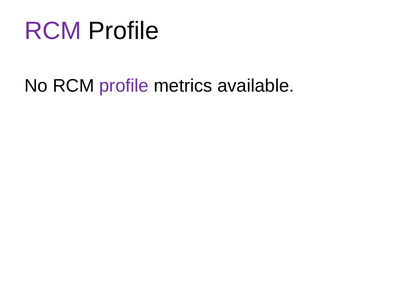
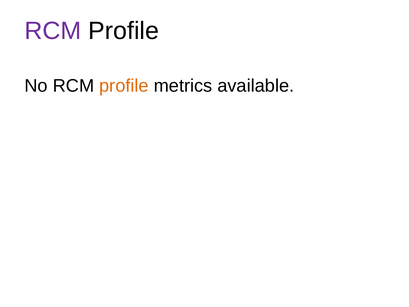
profile colour: purple -> orange (124, 86)
